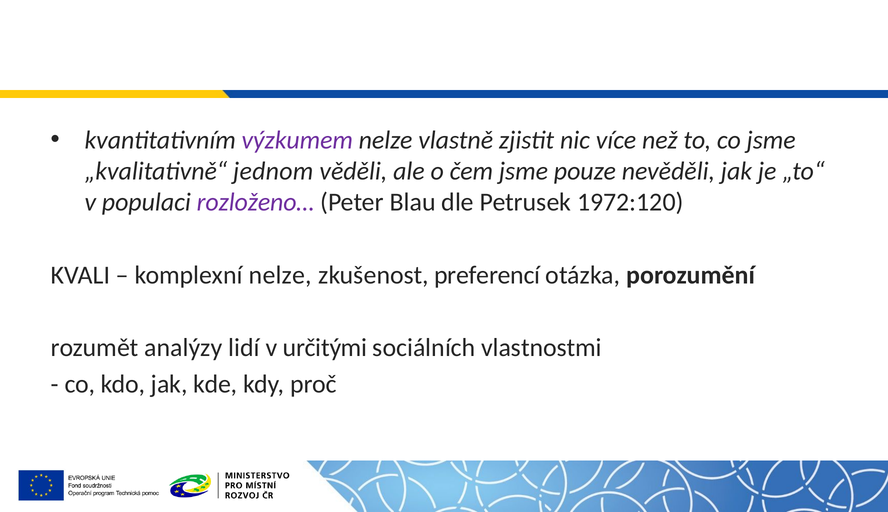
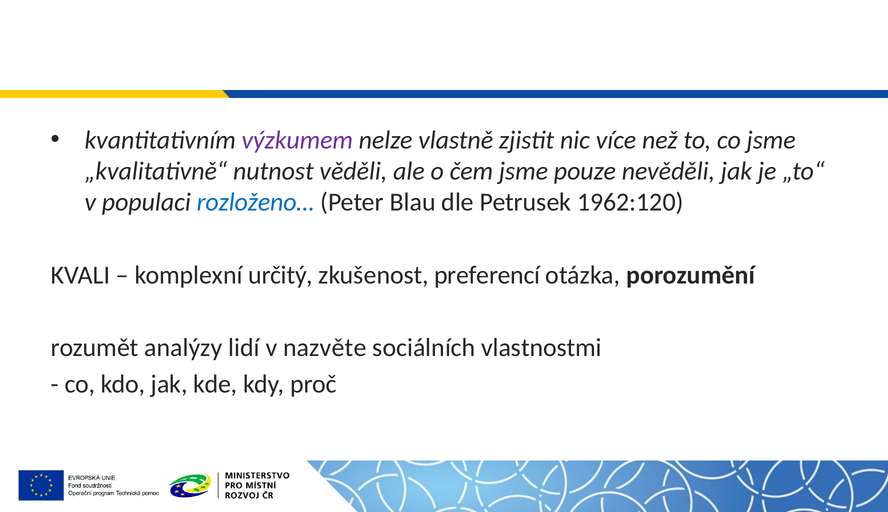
jednom: jednom -> nutnost (273, 171)
rozloženo… colour: purple -> blue (256, 202)
1972:120: 1972:120 -> 1962:120 (630, 202)
komplexní nelze: nelze -> určitý (281, 275)
určitými: určitými -> nazvěte (325, 347)
